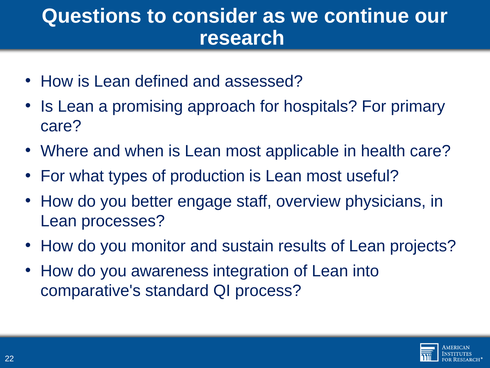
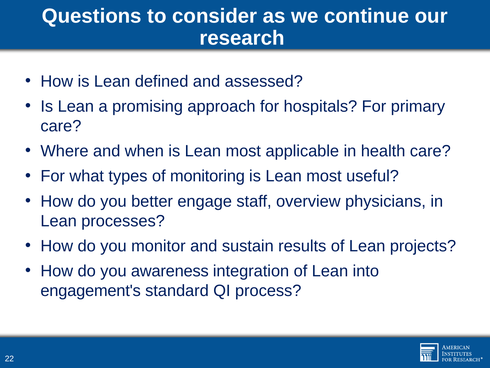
production: production -> monitoring (207, 176)
comparative's: comparative's -> engagement's (91, 290)
